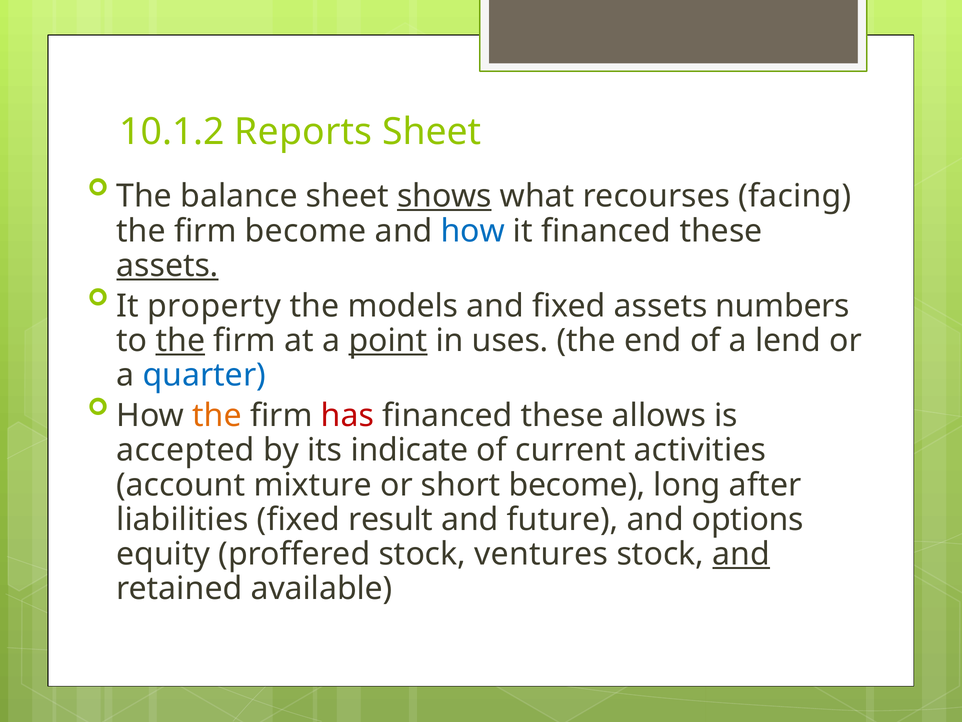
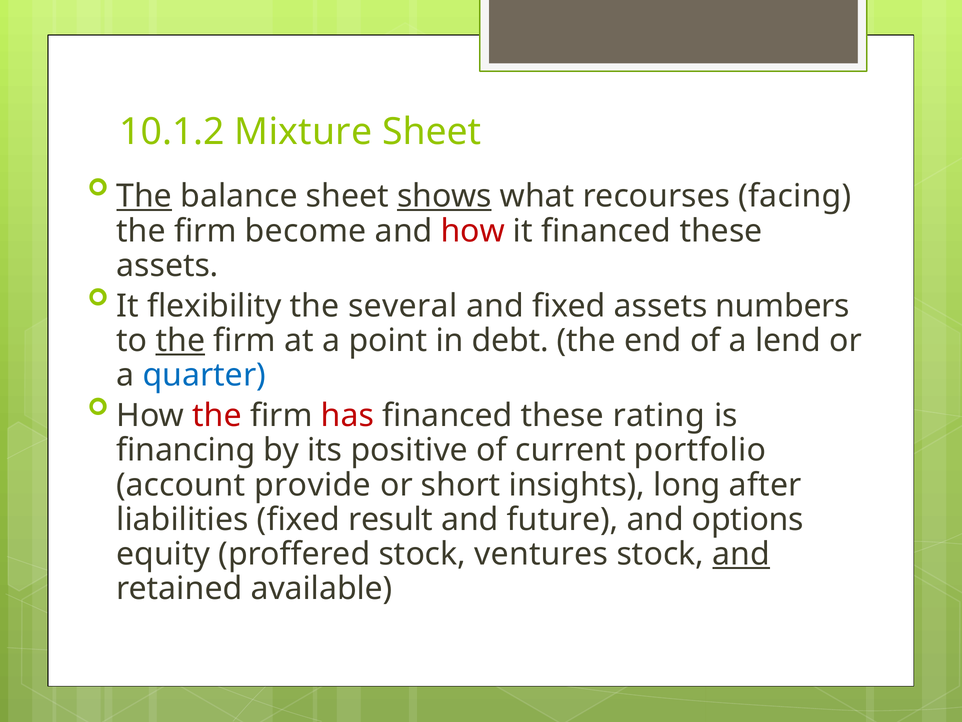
Reports: Reports -> Mixture (303, 132)
The underline: none -> present (144, 196)
how colour: blue -> red (473, 231)
assets underline: present -> none (167, 265)
property: property -> flexibility (214, 306)
models: models -> several (403, 306)
point underline: present -> none (388, 340)
uses: uses -> debt (510, 340)
the colour: orange -> red (217, 415)
allows: allows -> rating (659, 415)
accepted: accepted -> financing (186, 450)
indicate: indicate -> positive (409, 450)
activities: activities -> portfolio (700, 450)
mixture: mixture -> provide (313, 485)
short become: become -> insights (577, 485)
